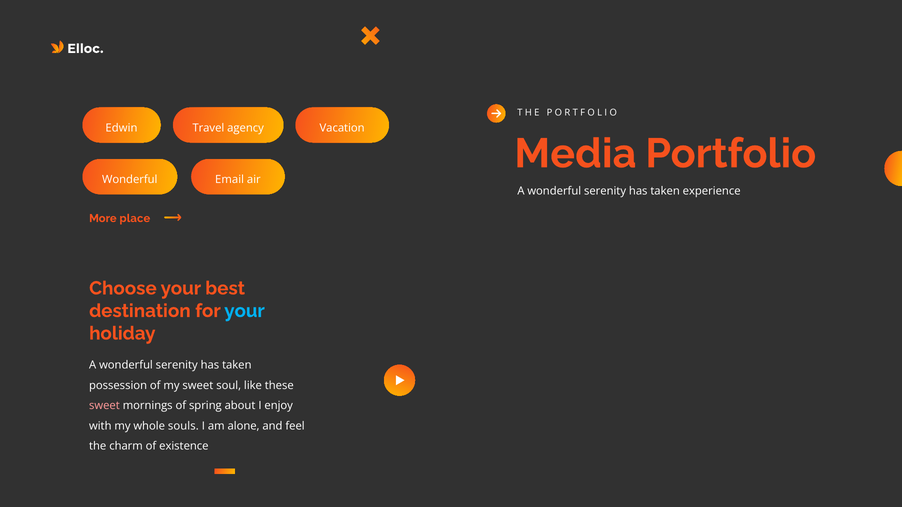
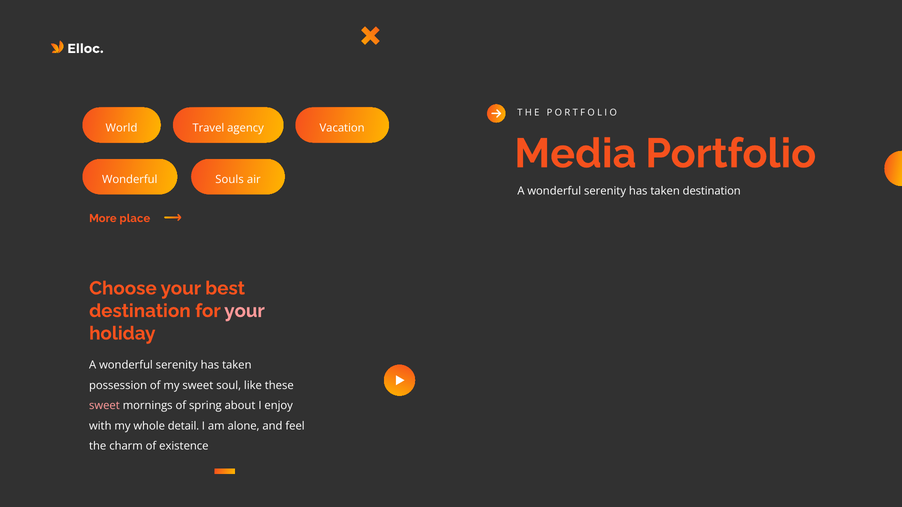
Edwin: Edwin -> World (121, 128)
Email: Email -> Souls (230, 180)
taken experience: experience -> destination (712, 191)
your colour: light blue -> pink (244, 311)
souls: souls -> detail (183, 426)
